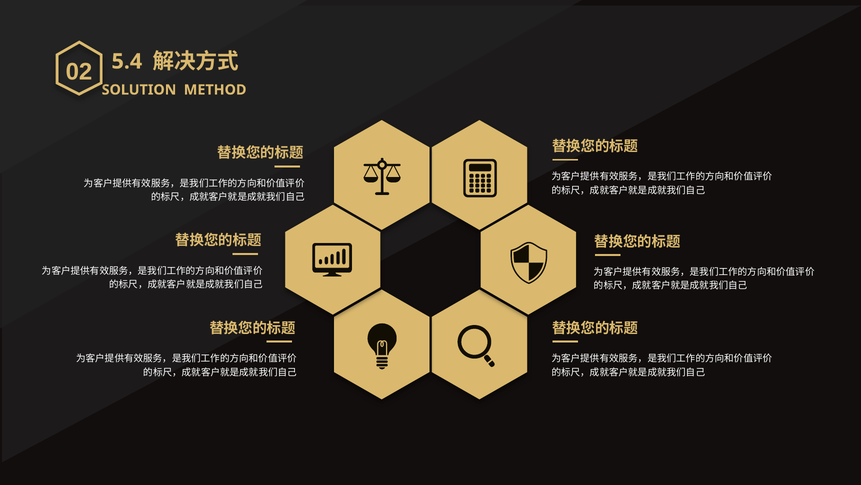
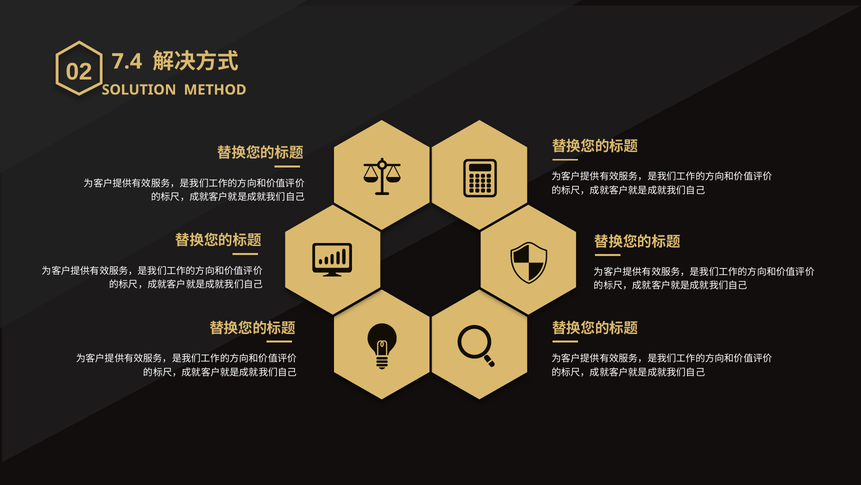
5.4: 5.4 -> 7.4 (127, 61)
